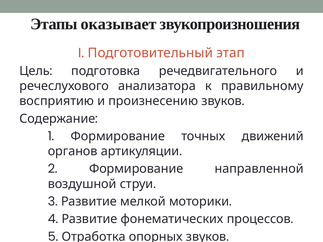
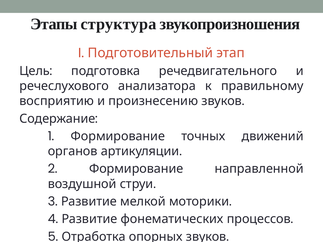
оказывает: оказывает -> структура (119, 24)
